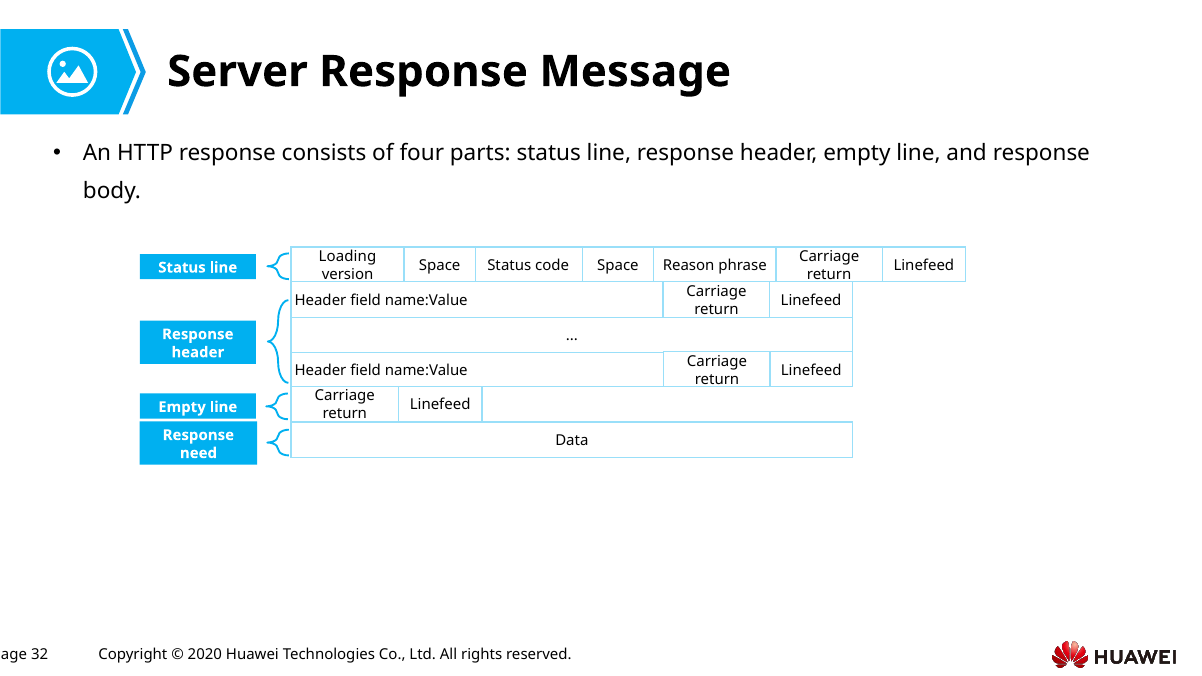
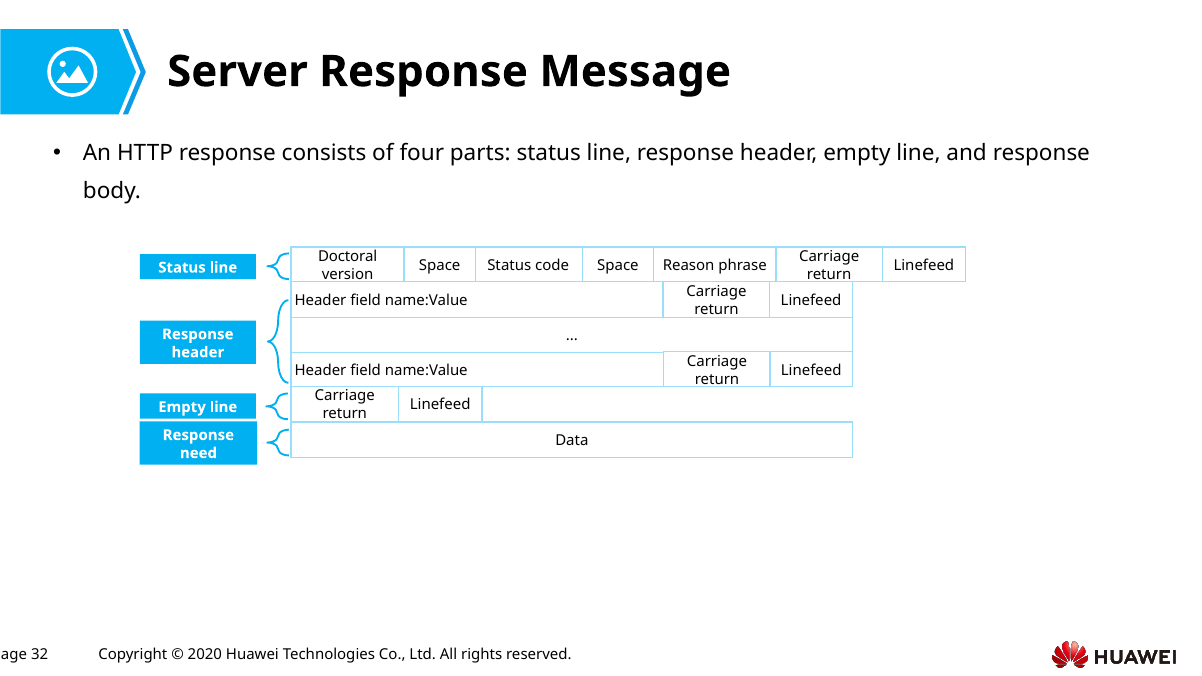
Loading: Loading -> Doctoral (348, 257)
